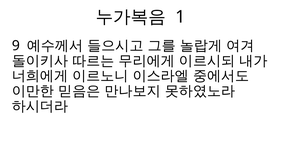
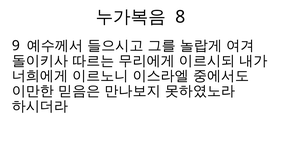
1: 1 -> 8 (180, 17)
